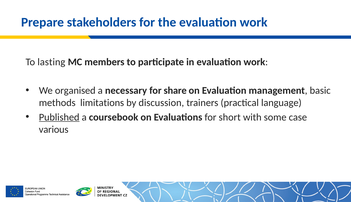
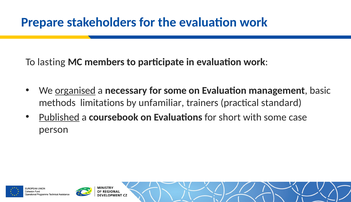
organised underline: none -> present (75, 91)
for share: share -> some (175, 91)
discussion: discussion -> unfamiliar (161, 103)
language: language -> standard (281, 103)
various: various -> person (54, 129)
